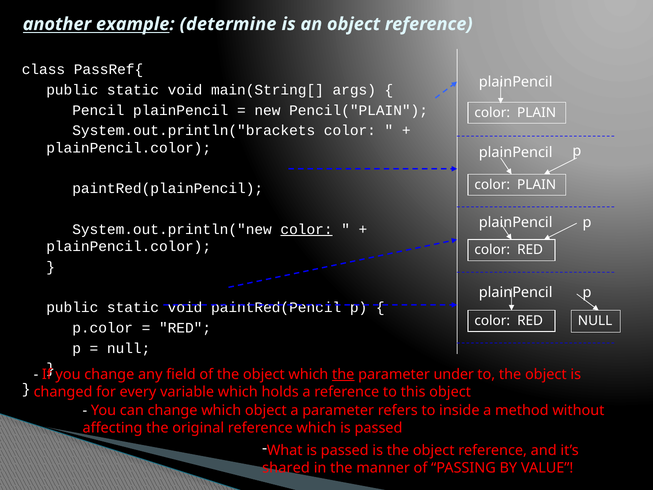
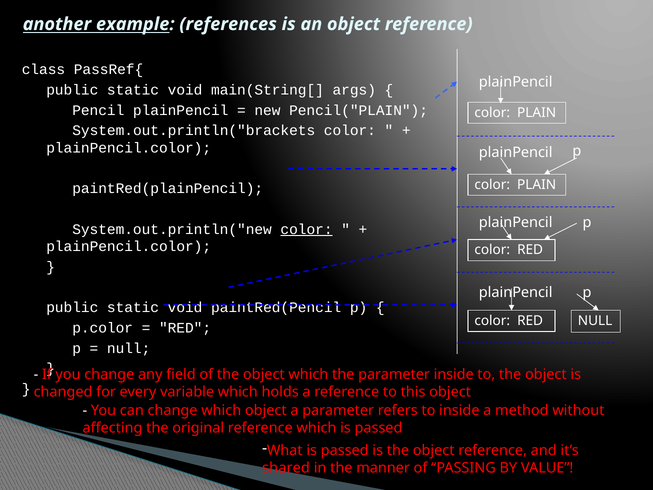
determine: determine -> references (228, 24)
the underline: present -> none (343, 374)
parameter under: under -> inside (454, 374)
